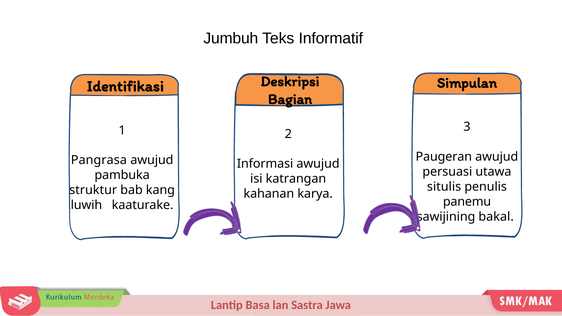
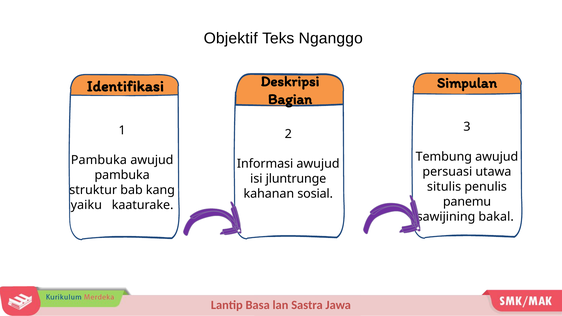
Jumbuh: Jumbuh -> Objektif (231, 39)
Informatif: Informatif -> Nganggo (331, 39)
Paugeran: Paugeran -> Tembung (444, 157)
Pangrasa: Pangrasa -> Pambuka (99, 160)
katrangan: katrangan -> jluntrunge (296, 179)
karya: karya -> sosial (315, 194)
luwih: luwih -> yaiku (86, 205)
